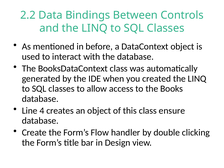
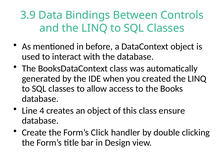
2.2: 2.2 -> 3.9 (28, 15)
Flow: Flow -> Click (100, 133)
